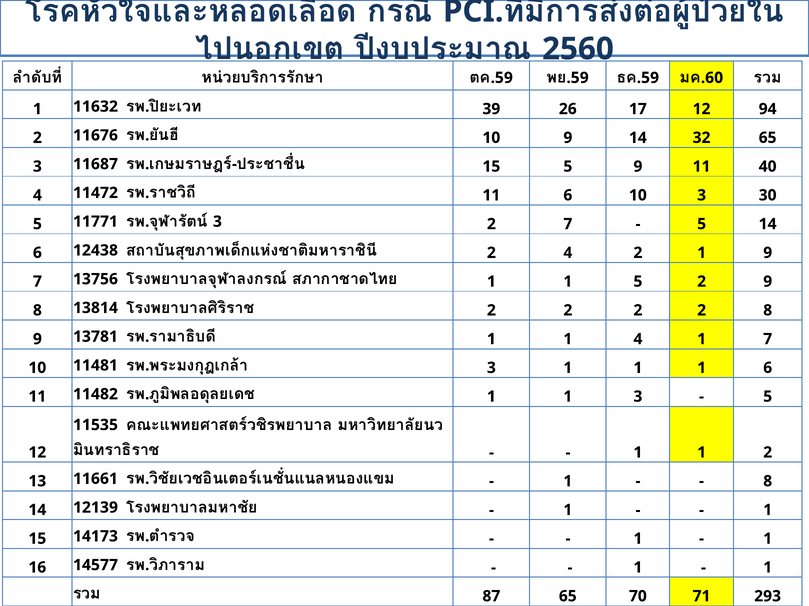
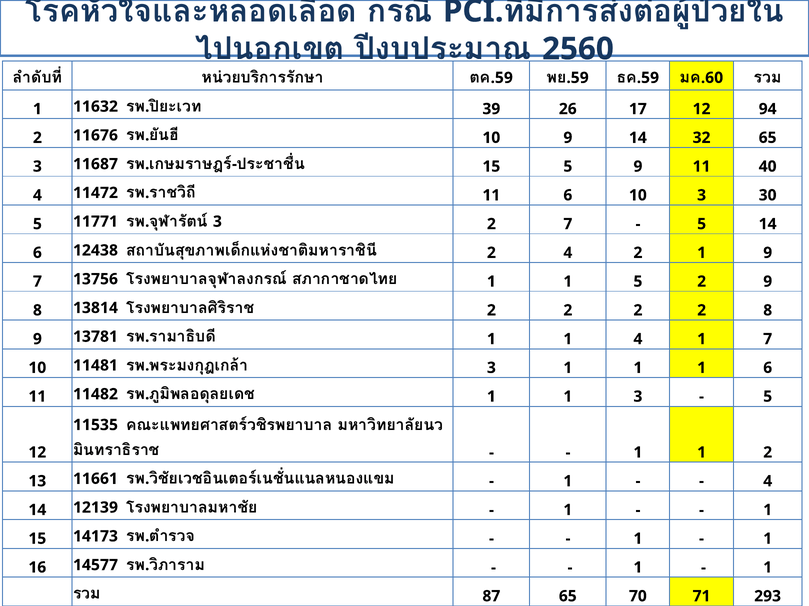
8: 8 -> 4 (768, 482)
